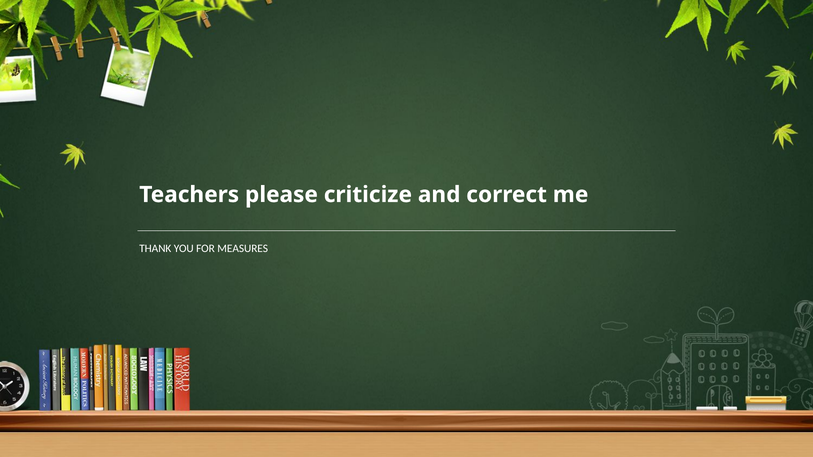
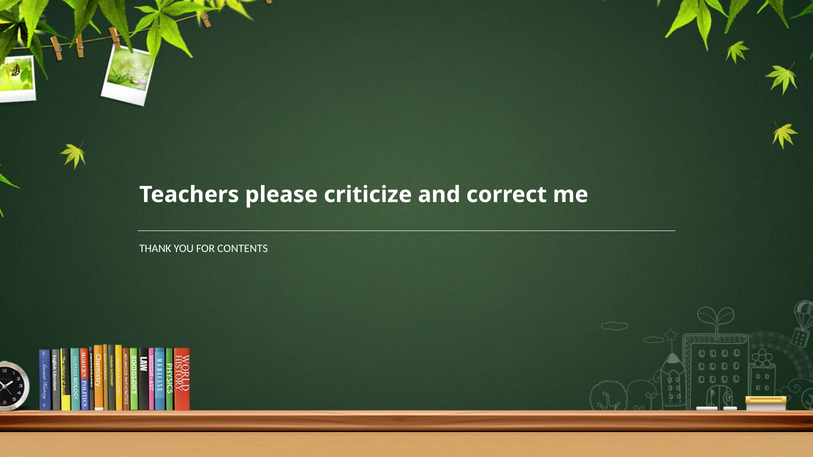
MEASURES: MEASURES -> CONTENTS (243, 249)
